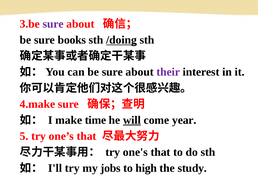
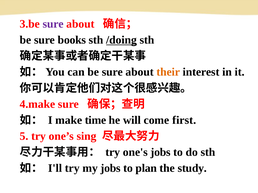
their colour: purple -> orange (168, 72)
will underline: present -> none (132, 120)
year: year -> first (184, 120)
one’s that: that -> sing (87, 136)
one's that: that -> jobs (161, 152)
high: high -> plan (146, 169)
